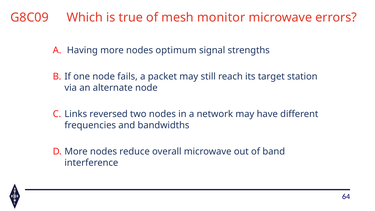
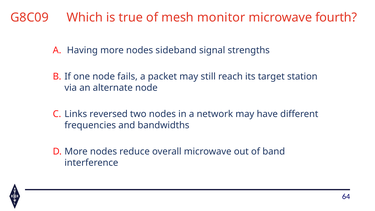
errors: errors -> fourth (336, 17)
optimum: optimum -> sideband (176, 50)
